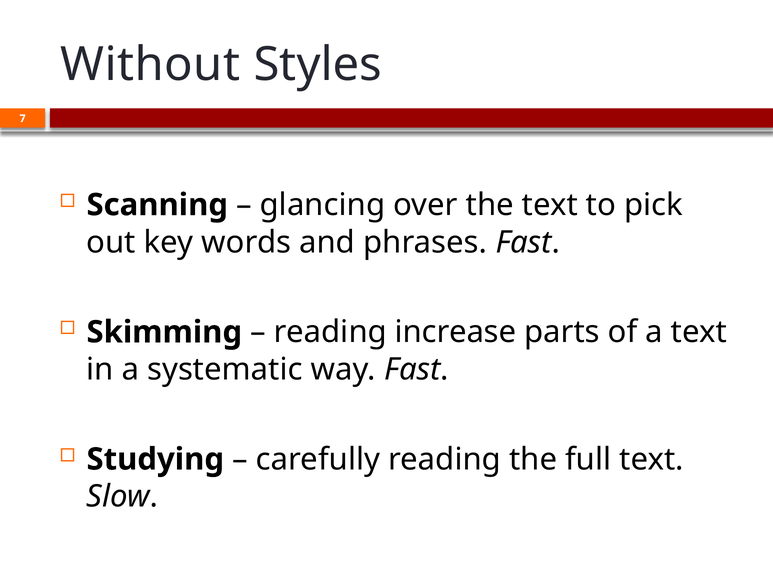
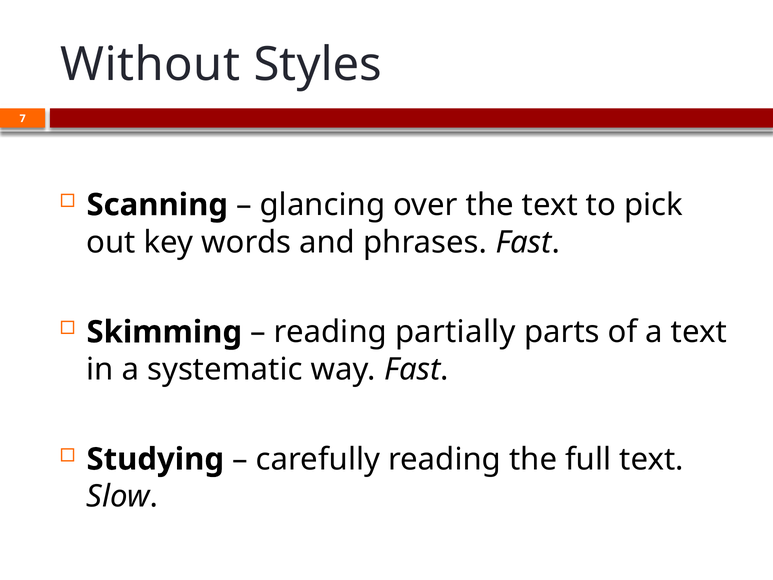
increase: increase -> partially (455, 332)
